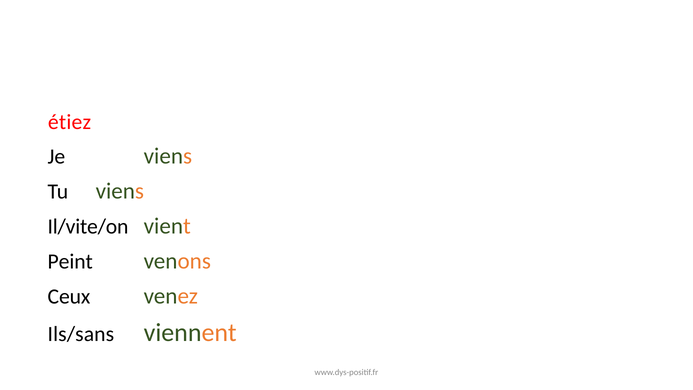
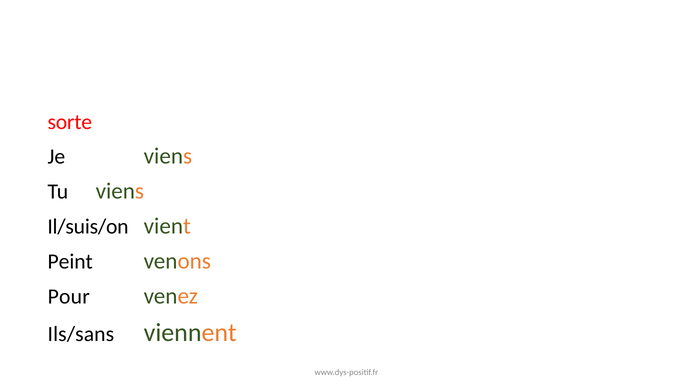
étiez: étiez -> sorte (70, 122)
Il/vite/on: Il/vite/on -> Il/suis/on (88, 226)
Ceux: Ceux -> Pour (69, 296)
